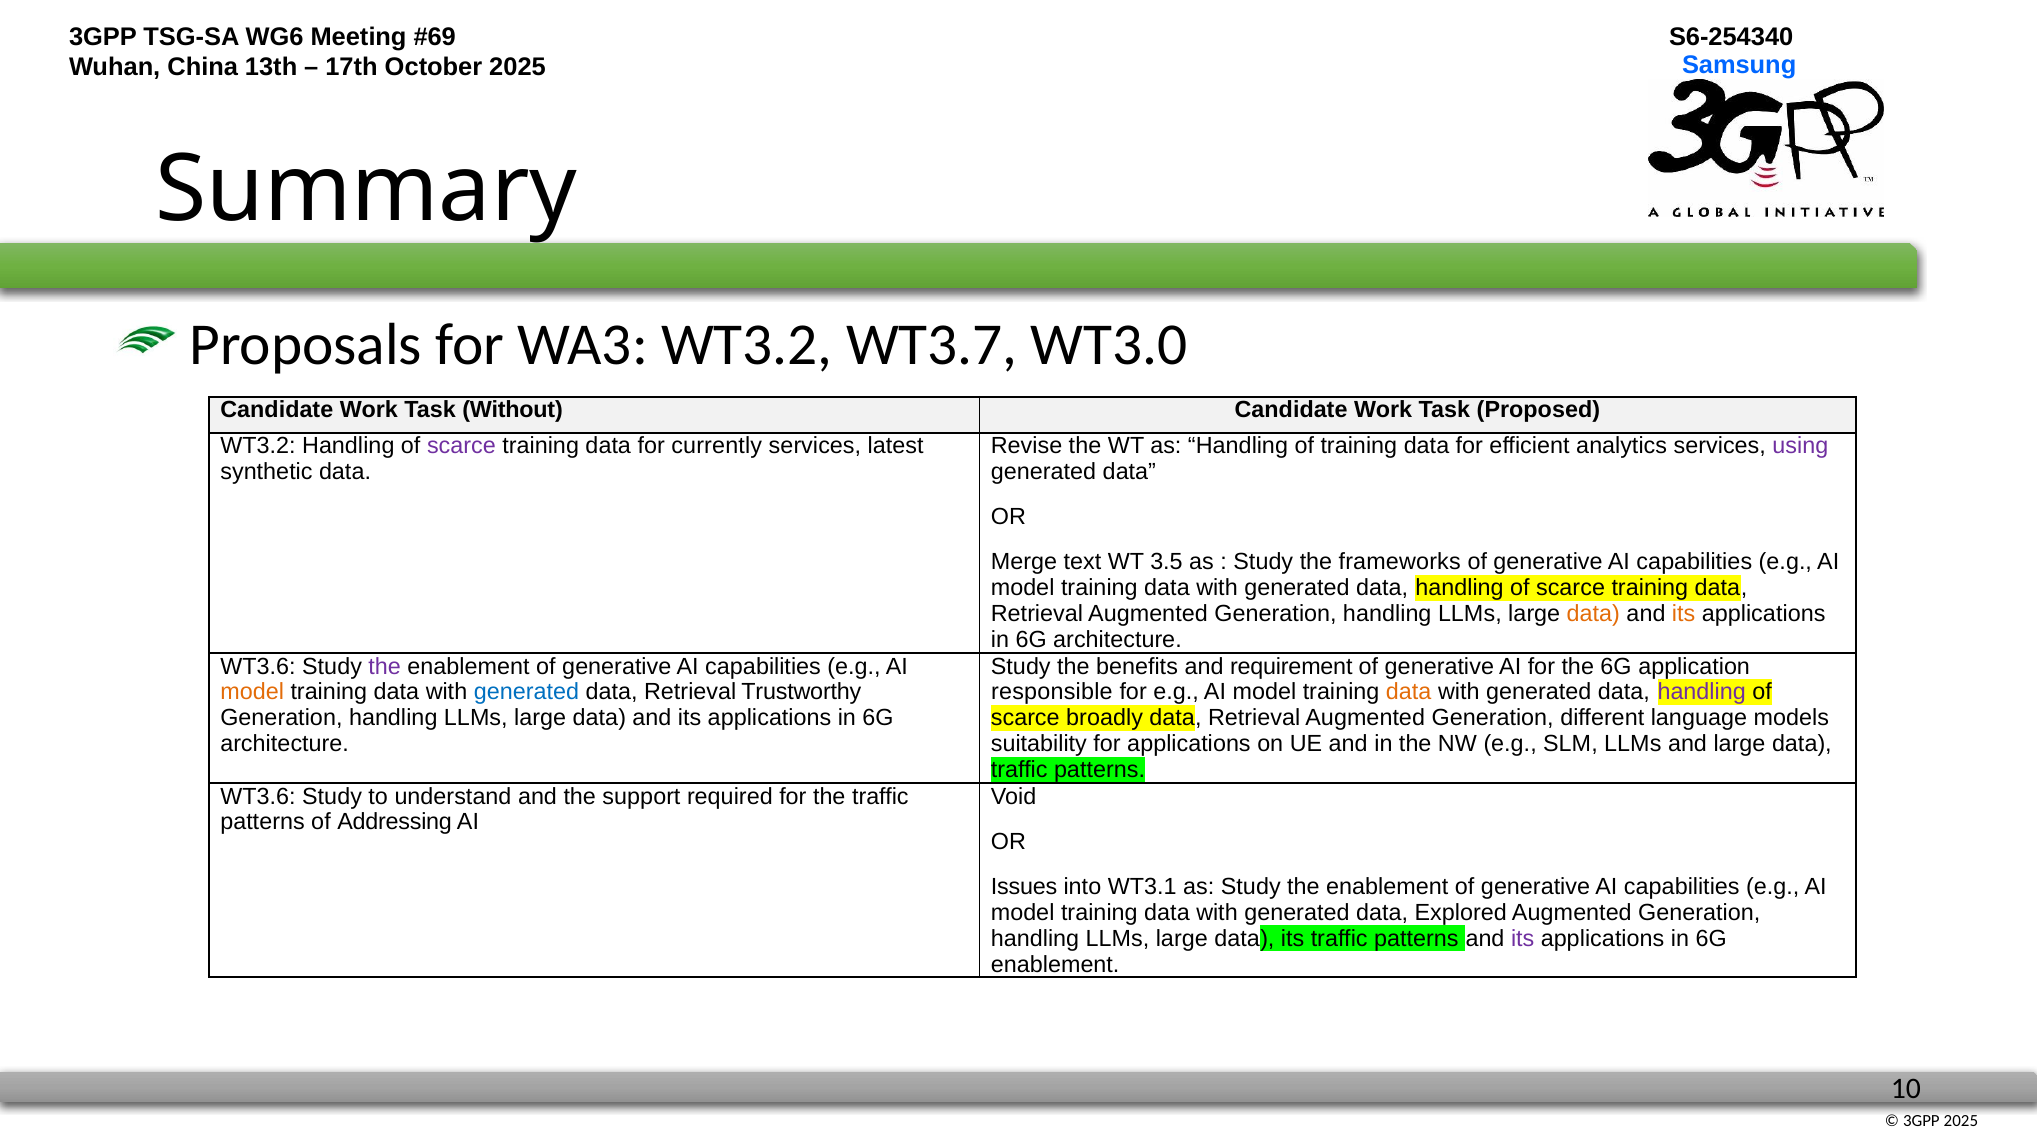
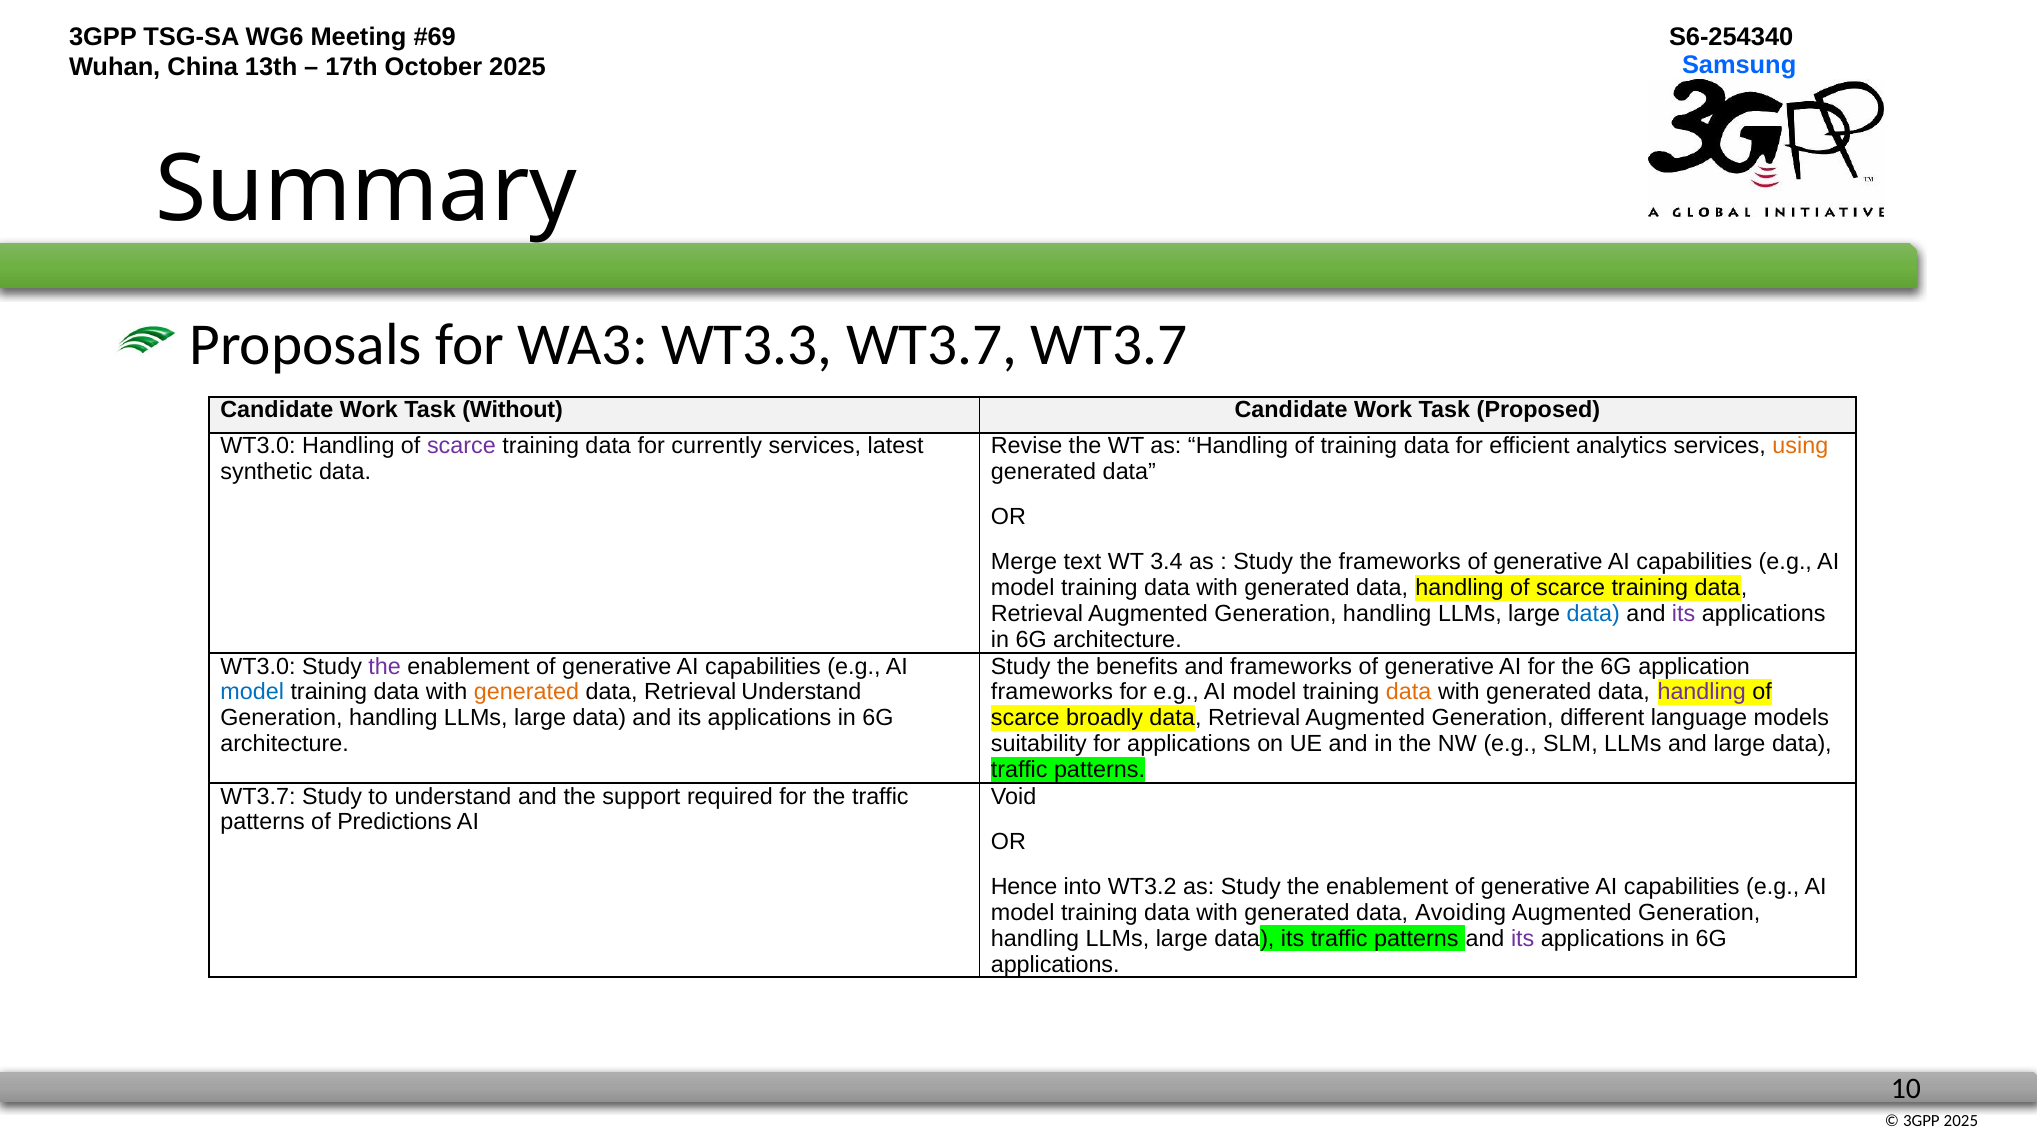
WA3 WT3.2: WT3.2 -> WT3.3 (747, 344)
WT3.7 WT3.0: WT3.0 -> WT3.7 (1109, 344)
WT3.2: WT3.2 -> WT3.0 (258, 446)
using colour: purple -> orange (1800, 446)
3.5: 3.5 -> 3.4 (1166, 562)
data colour: orange -> blue (1593, 614)
its colour: orange -> purple (1684, 614)
WT3.6: WT3.6 -> WT3.0 (258, 666)
and requirement: requirement -> frameworks (1291, 666)
model colour: orange -> blue (252, 692)
generated colour: blue -> orange (526, 692)
Retrieval Trustworthy: Trustworthy -> Understand (801, 692)
responsible: responsible -> frameworks (1052, 692)
WT3.6: WT3.6 -> WT3.7 (258, 796)
Addressing: Addressing -> Predictions (395, 822)
Issues: Issues -> Hence (1024, 886)
WT3.1: WT3.1 -> WT3.2 (1142, 886)
Explored: Explored -> Avoiding (1461, 912)
enablement: enablement -> applications (1055, 964)
